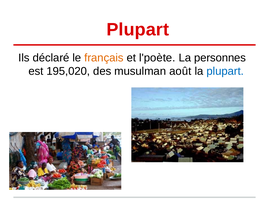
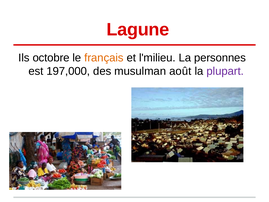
Plupart: Plupart -> Lagune (138, 29)
déclaré: déclaré -> octobre (51, 58)
l'poète: l'poète -> l'milieu (157, 58)
195,020: 195,020 -> 197,000 (68, 71)
plupart colour: blue -> purple (225, 71)
